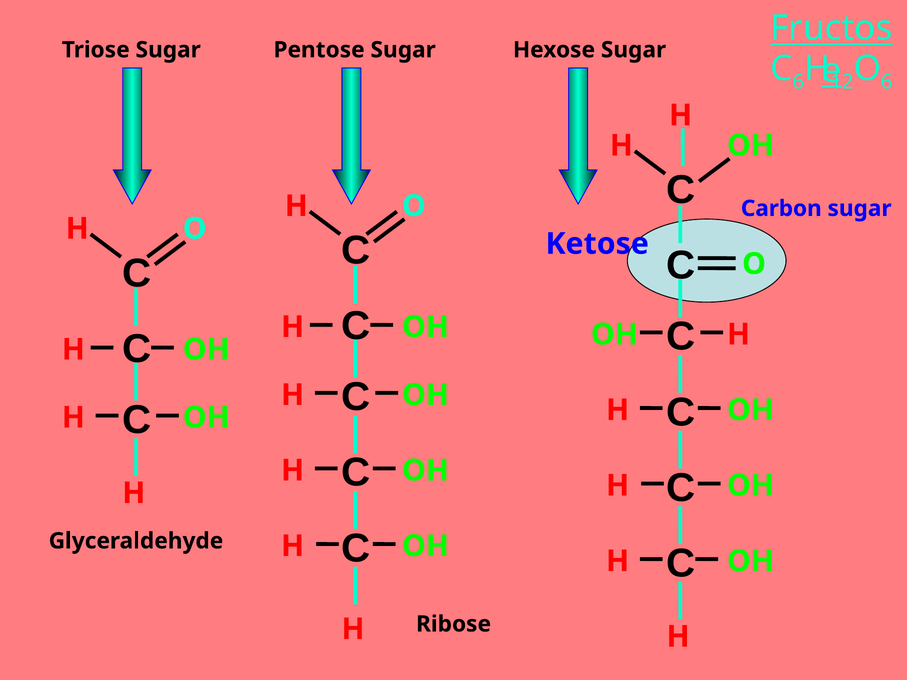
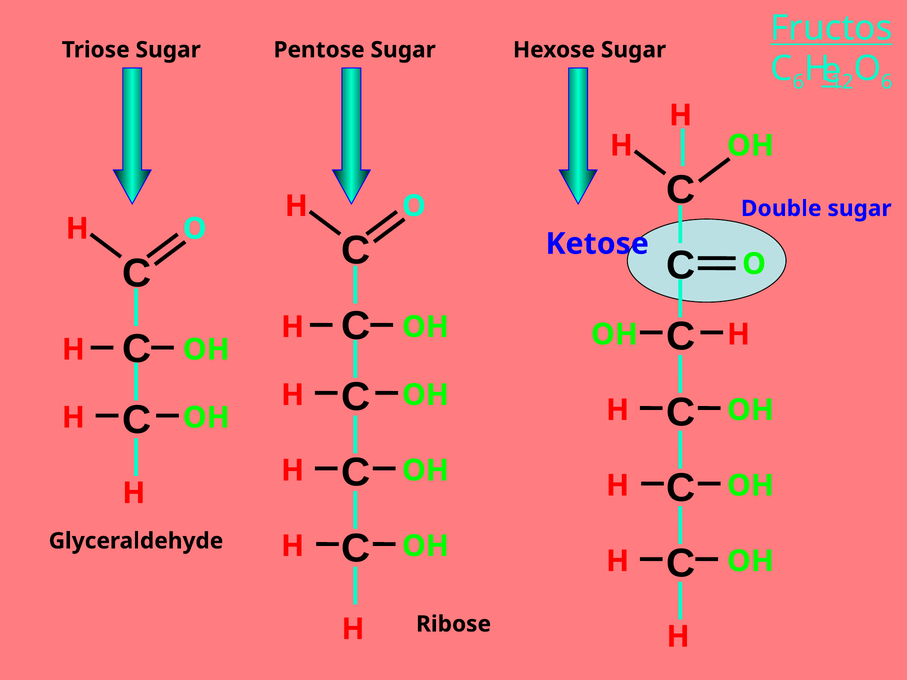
Carbon: Carbon -> Double (781, 209)
